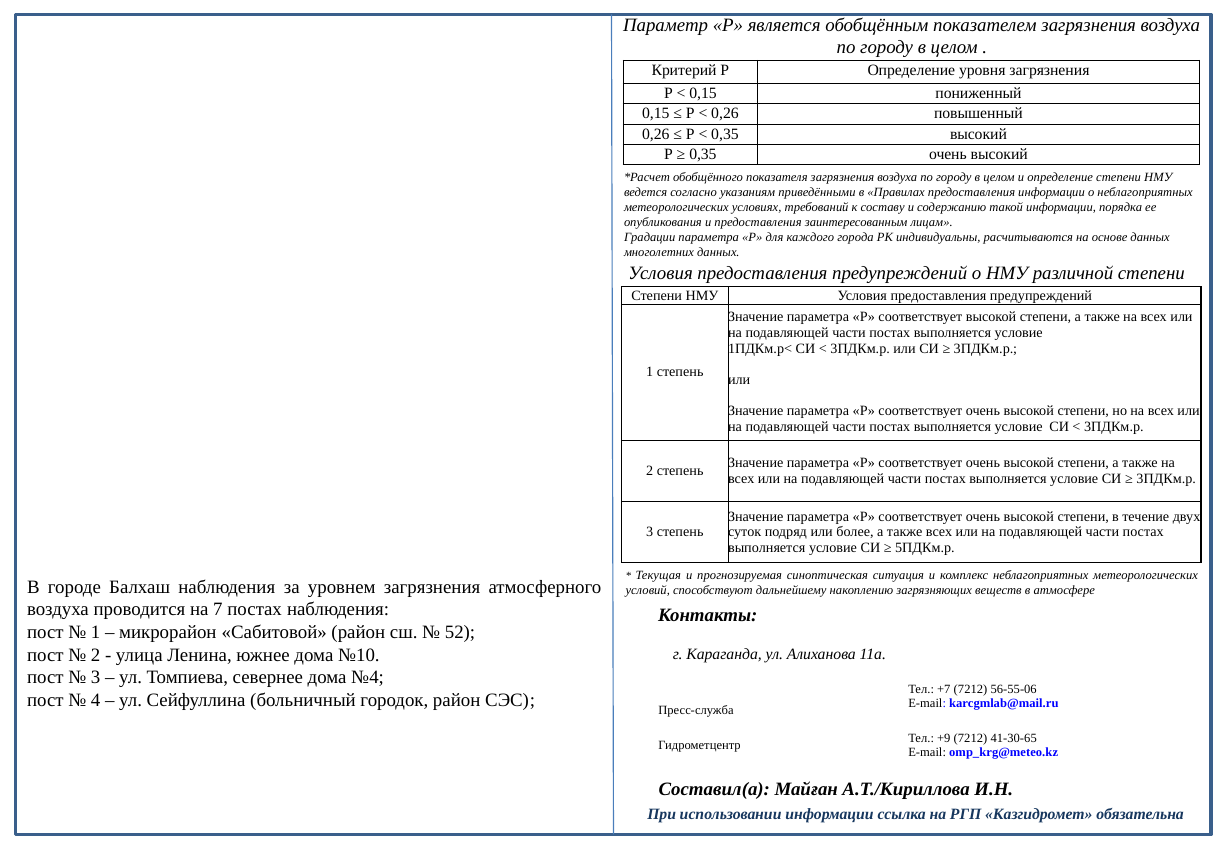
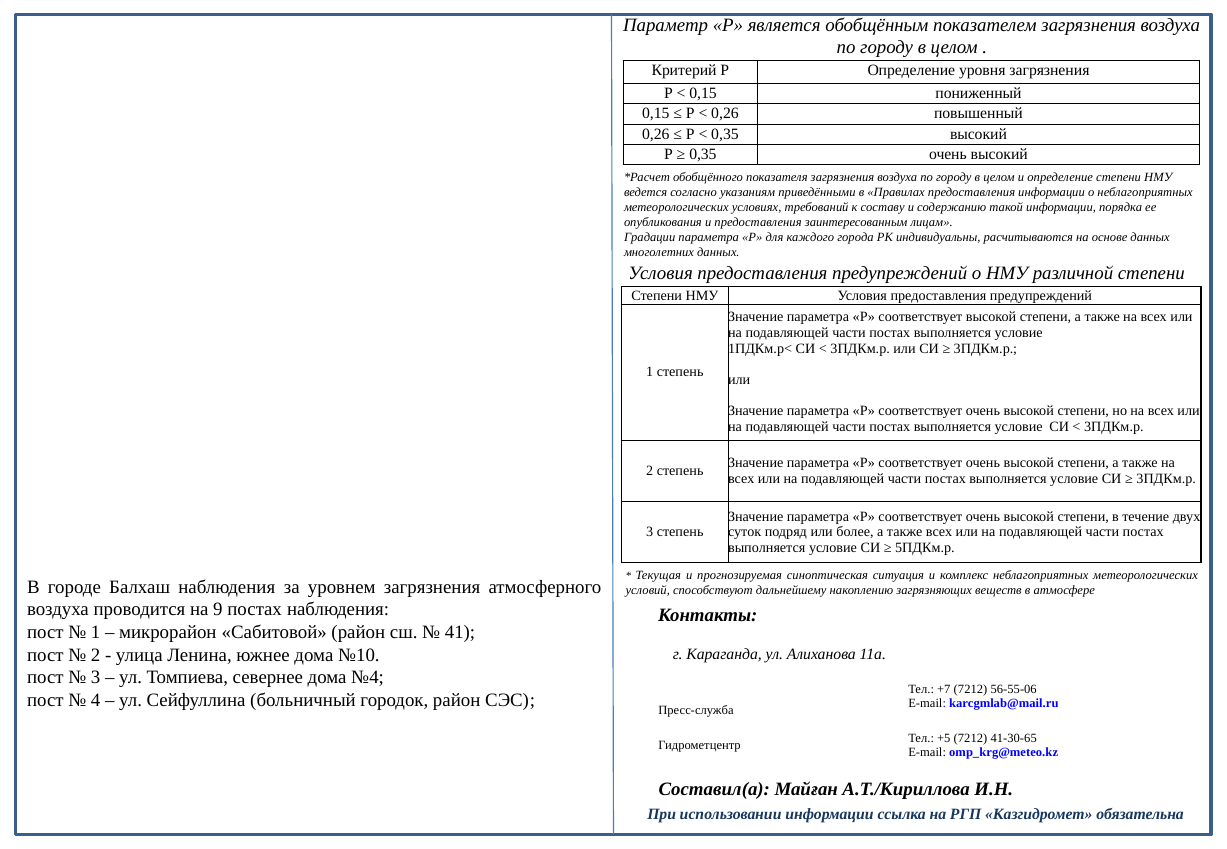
7: 7 -> 9 (218, 610)
52: 52 -> 41 (460, 633)
+9: +9 -> +5 (944, 739)
